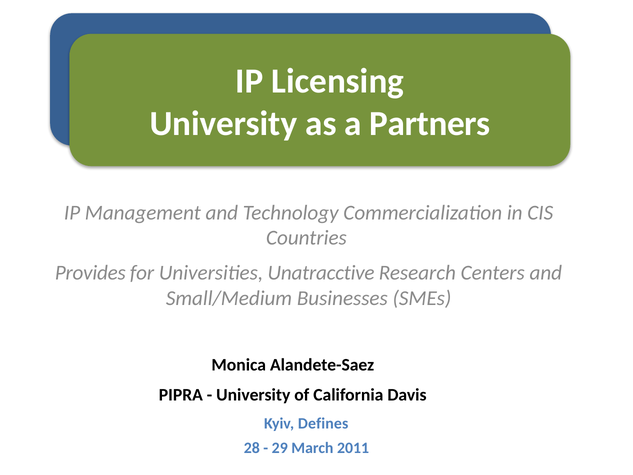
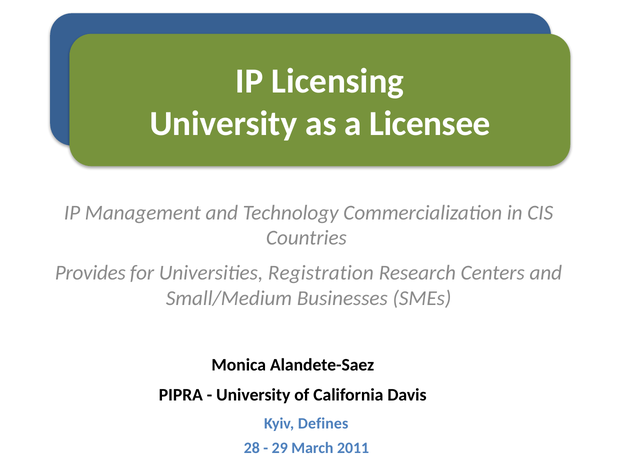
Partners: Partners -> Licensee (430, 123)
Unatracctive: Unatracctive -> Registration (321, 273)
